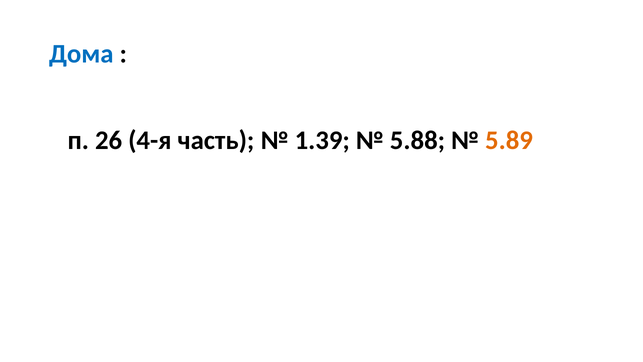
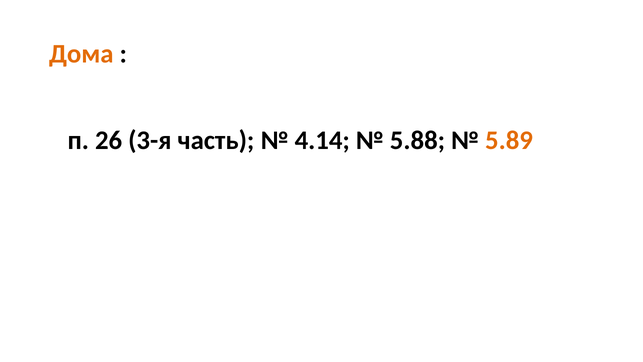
Дома colour: blue -> orange (81, 54)
4-я: 4-я -> 3-я (150, 140)
1.39: 1.39 -> 4.14 (322, 140)
